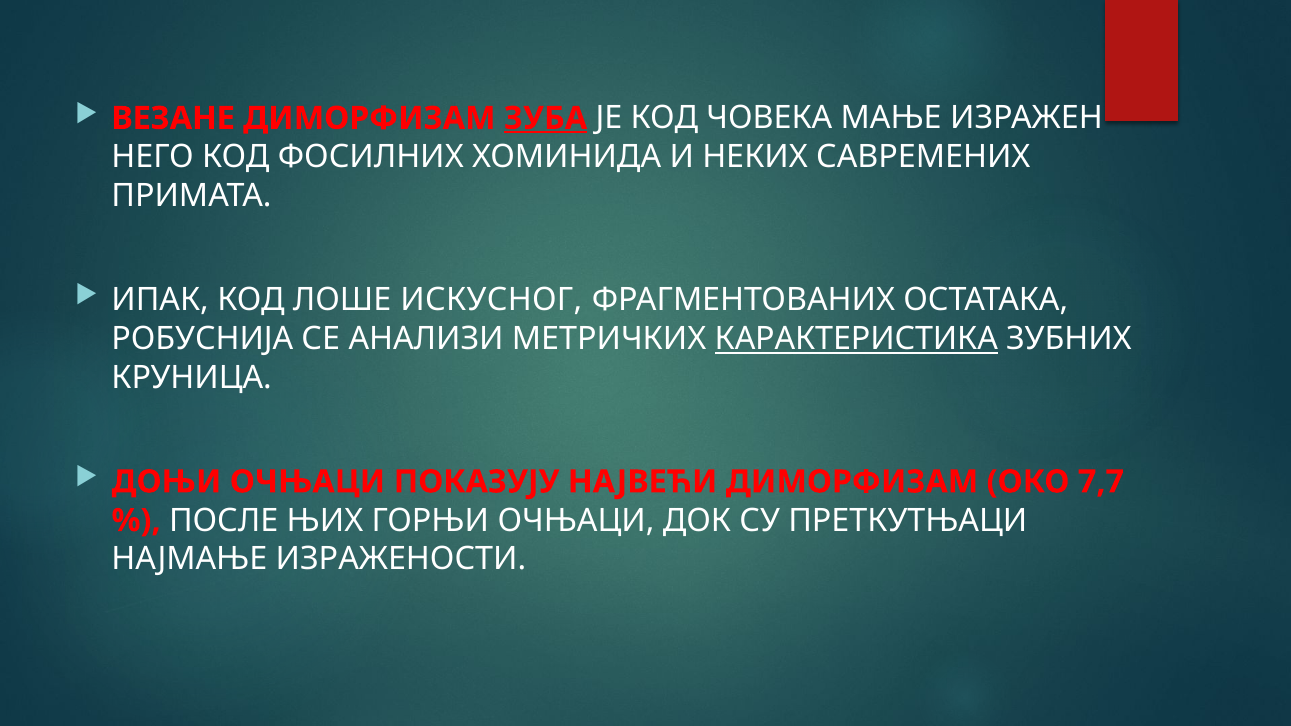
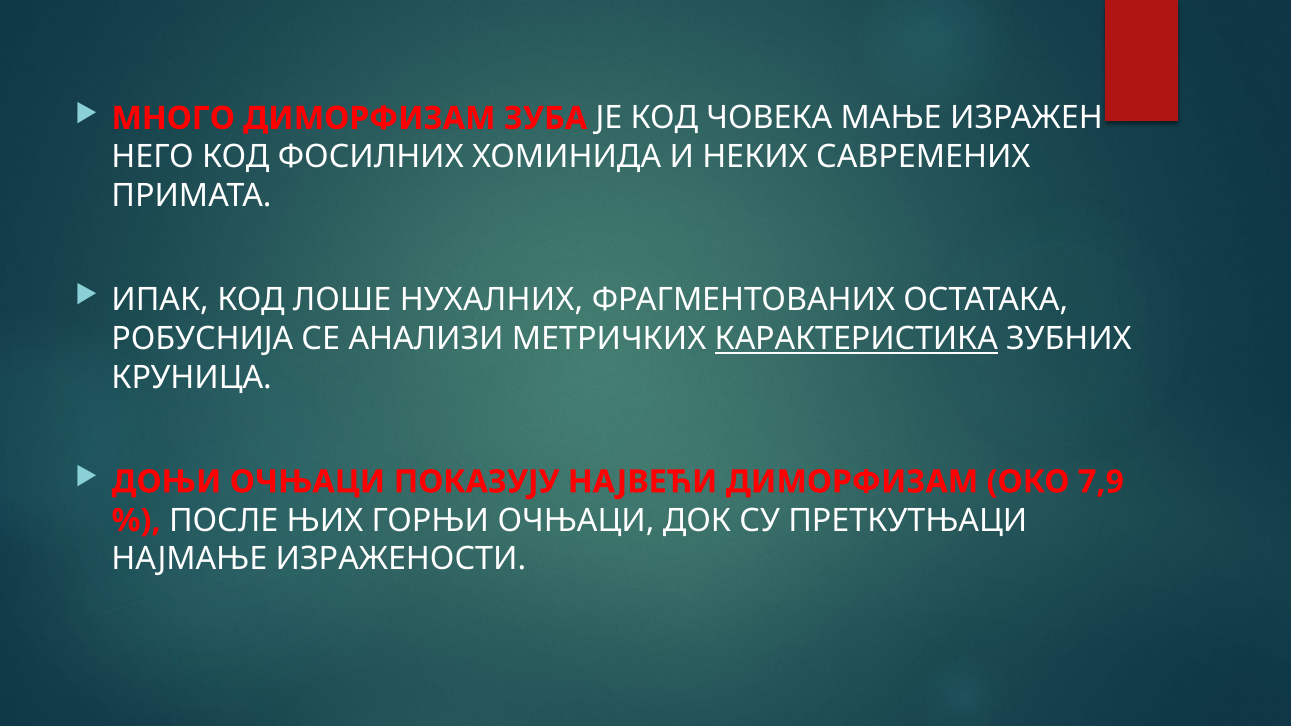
ВЕЗАНЕ: ВЕЗАНЕ -> МНОГО (173, 118)
ЗУБА underline: present -> none (546, 118)
ИСКУСНОГ: ИСКУСНОГ -> НУХАЛНИХ (491, 300)
7,7: 7,7 -> 7,9 (1101, 482)
